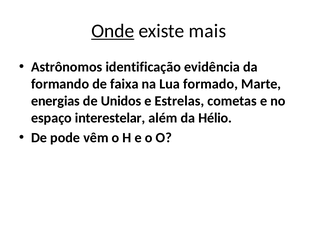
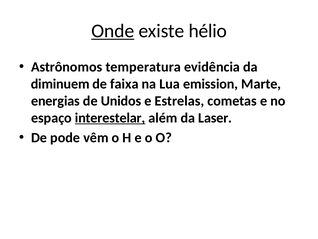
mais: mais -> hélio (208, 31)
identificação: identificação -> temperatura (143, 67)
formando: formando -> diminuem (60, 84)
formado: formado -> emission (211, 84)
interestelar underline: none -> present (110, 118)
Hélio: Hélio -> Laser (215, 118)
